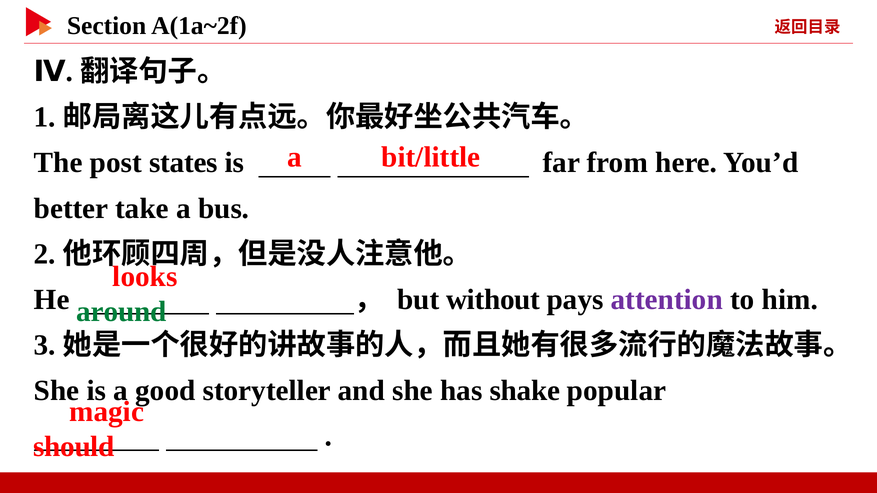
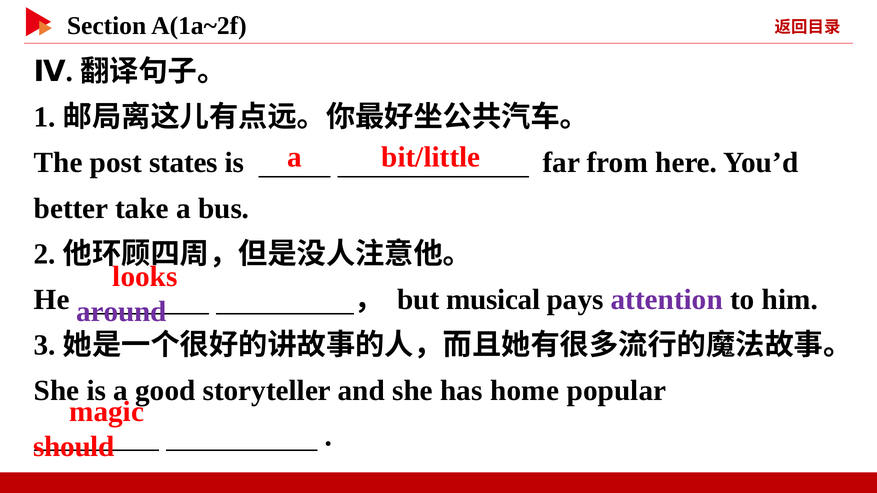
without: without -> musical (493, 300)
around colour: green -> purple (121, 312)
shake: shake -> home (525, 391)
